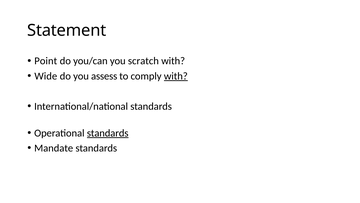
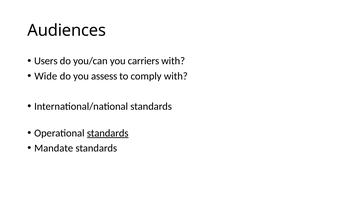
Statement: Statement -> Audiences (67, 30)
Point: Point -> Users (46, 61)
scratch: scratch -> carriers (143, 61)
with underline: present -> none (176, 76)
